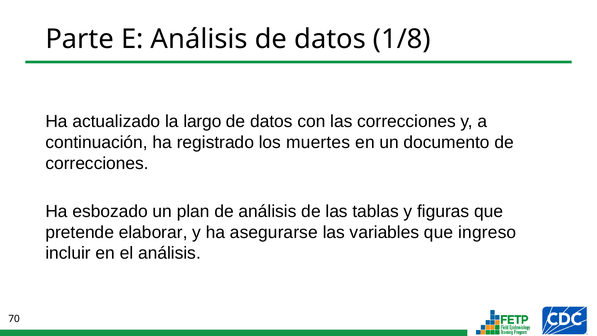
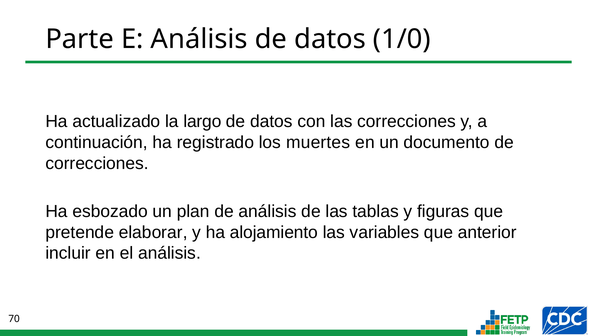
1/8: 1/8 -> 1/0 (402, 39)
asegurarse: asegurarse -> alojamiento (274, 232)
ingreso: ingreso -> anterior (487, 232)
